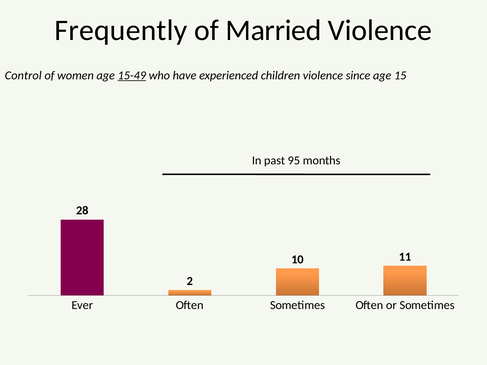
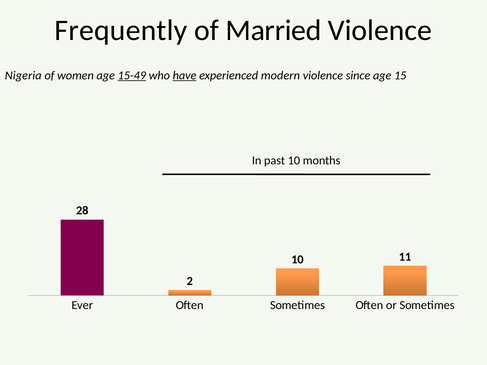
Control: Control -> Nigeria (23, 75)
have underline: none -> present (185, 75)
children: children -> modern (280, 75)
past 95: 95 -> 10 (294, 161)
